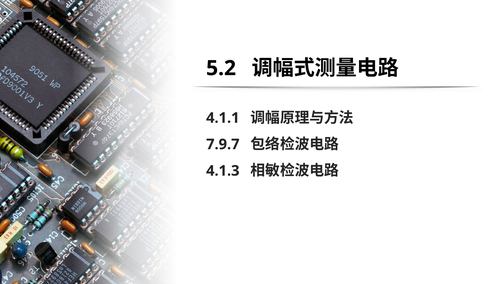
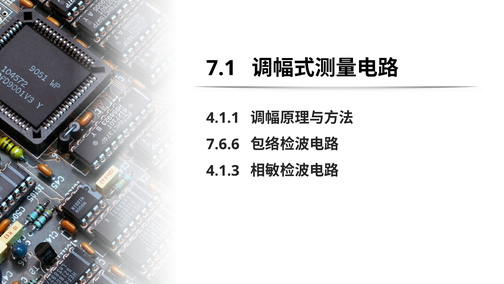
5.2: 5.2 -> 7.1 (221, 68)
7.9.7: 7.9.7 -> 7.6.6 (223, 144)
